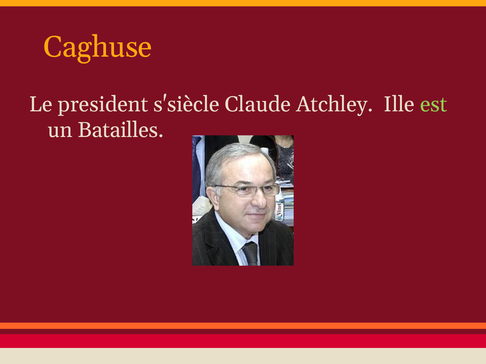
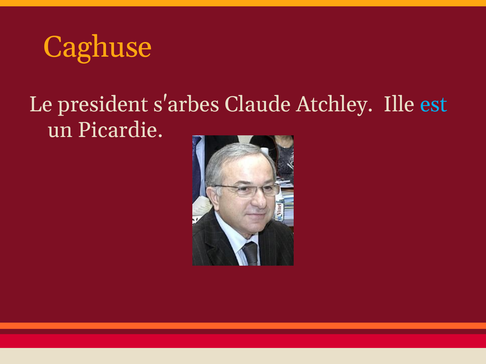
s'siècle: s'siècle -> s'arbes (186, 104)
est colour: light green -> light blue (434, 104)
Batailles: Batailles -> Picardie (121, 130)
